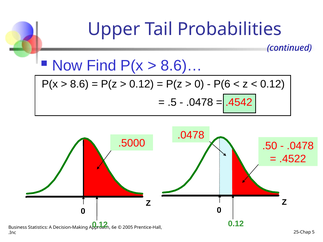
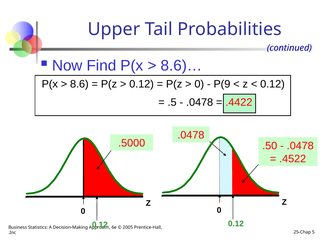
P(6: P(6 -> P(9 (222, 84)
.4542: .4542 -> .4422 (239, 102)
